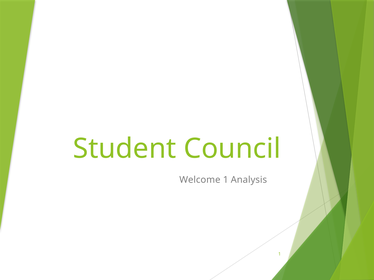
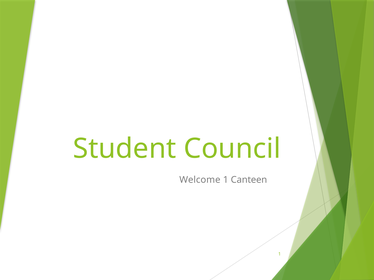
Analysis: Analysis -> Canteen (249, 180)
